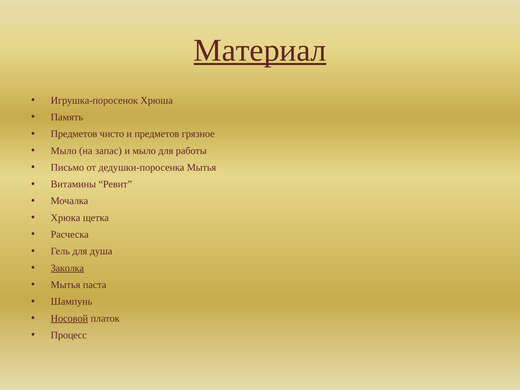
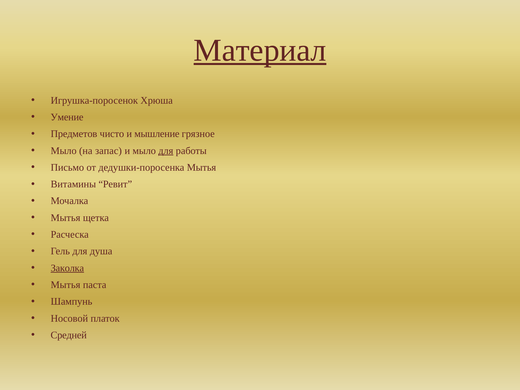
Память: Память -> Умение (67, 117)
и предметов: предметов -> мышление (157, 134)
для underline: none -> present (166, 151)
Хрюка: Хрюка -> Мытья (66, 218)
Носовой underline: present -> none (69, 318)
Процесс: Процесс -> Средней (69, 335)
